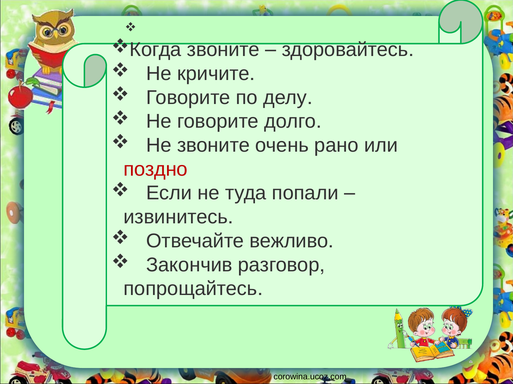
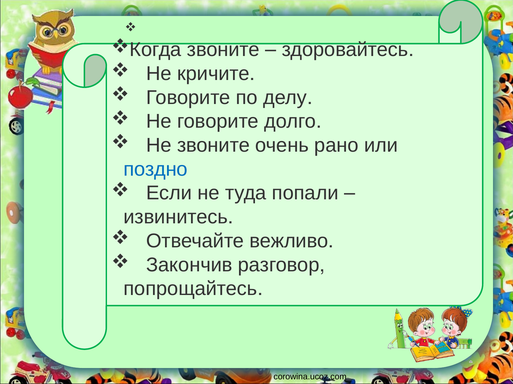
поздно colour: red -> blue (156, 169)
